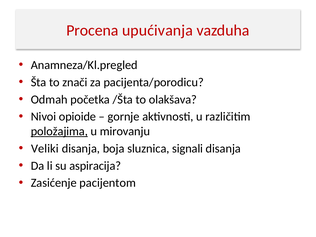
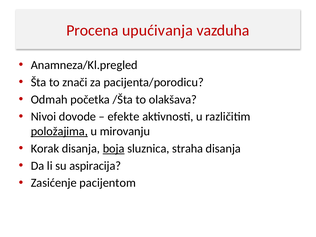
opioide: opioide -> dovode (78, 117)
gornje: gornje -> efekte (123, 117)
Veliki: Veliki -> Korak (45, 149)
boja underline: none -> present (114, 149)
signali: signali -> straha (188, 149)
